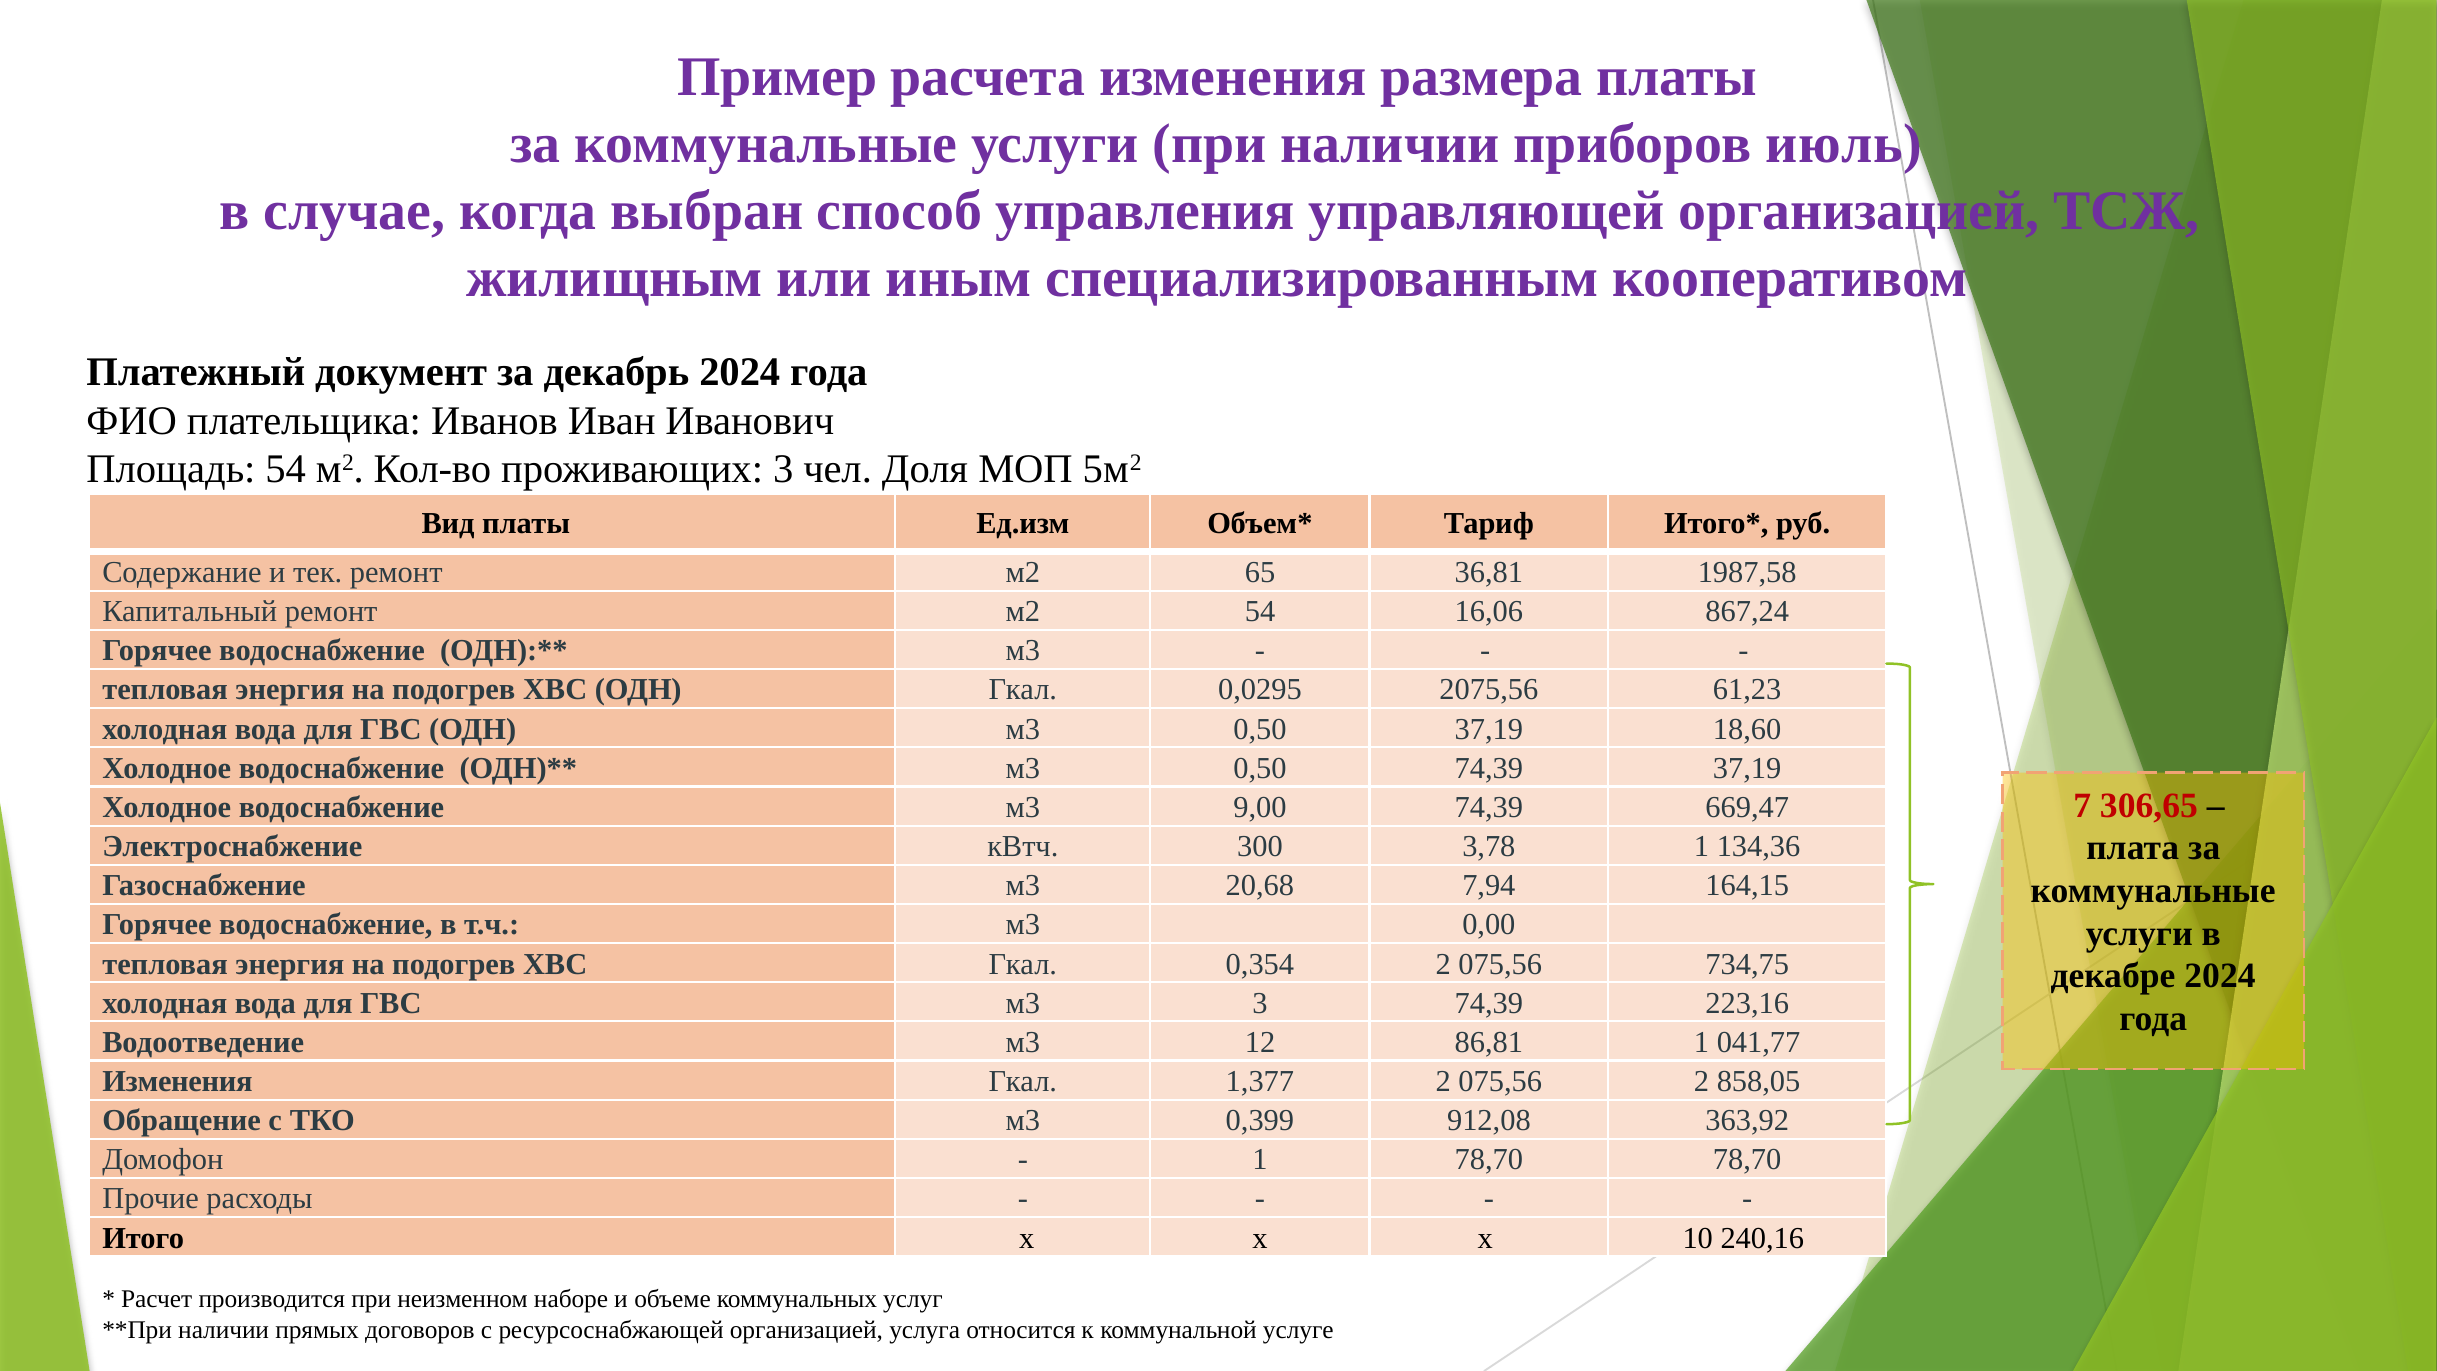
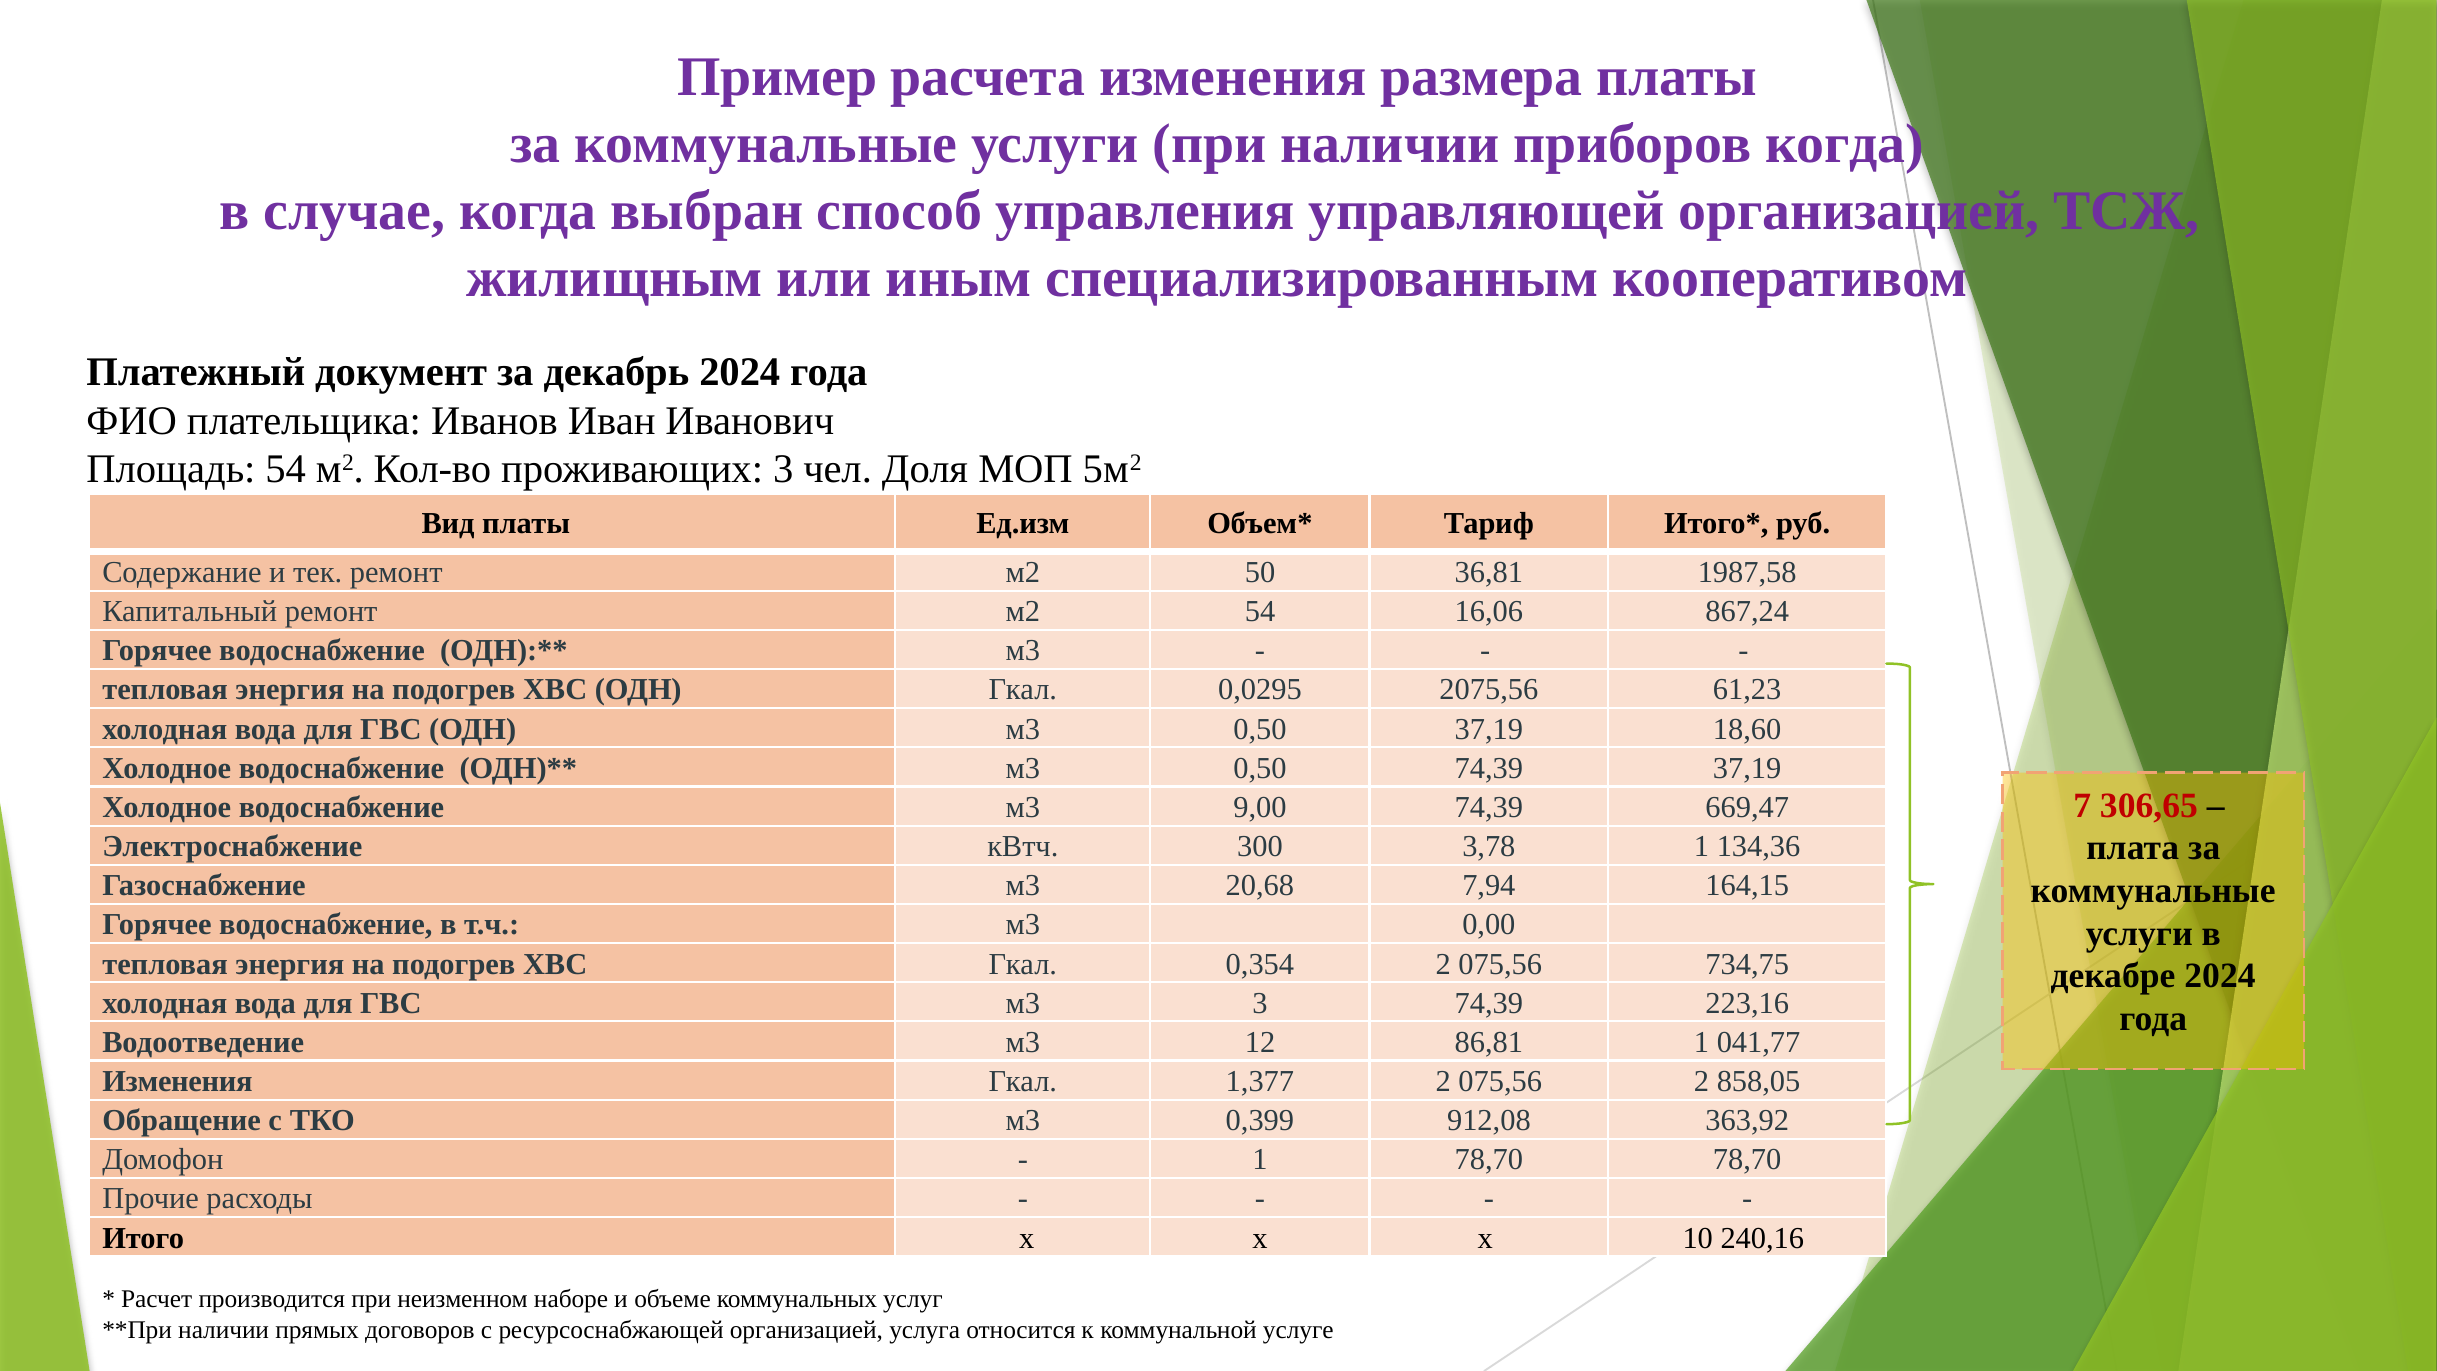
приборов июль: июль -> когда (1844, 144)
65: 65 -> 50 (1260, 572)
